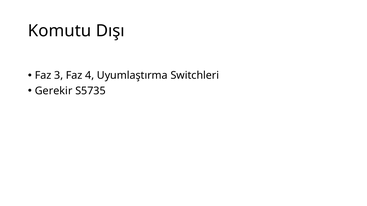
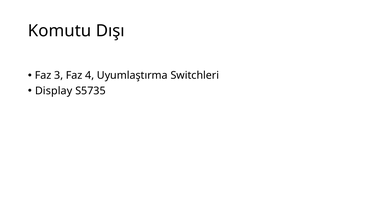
Gerekir: Gerekir -> Display (54, 91)
